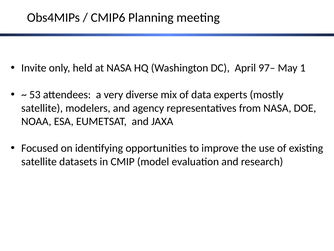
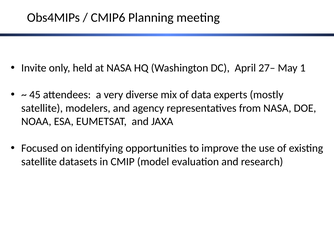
97–: 97– -> 27– (267, 68)
53: 53 -> 45 (35, 95)
